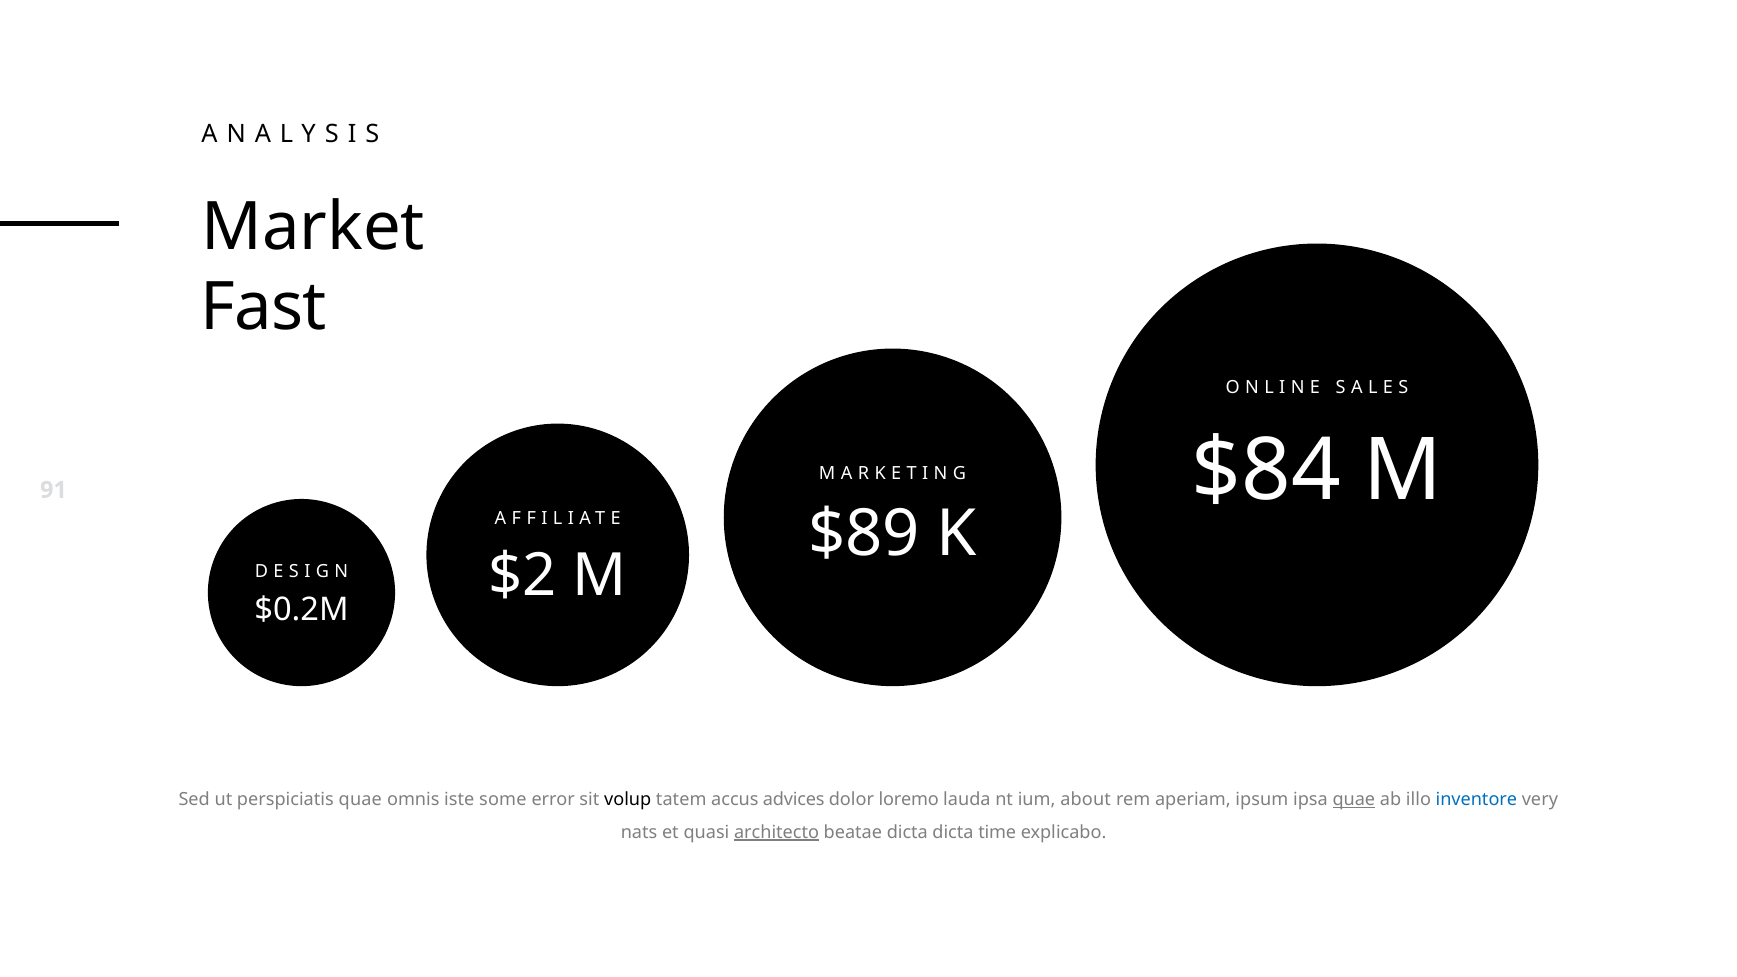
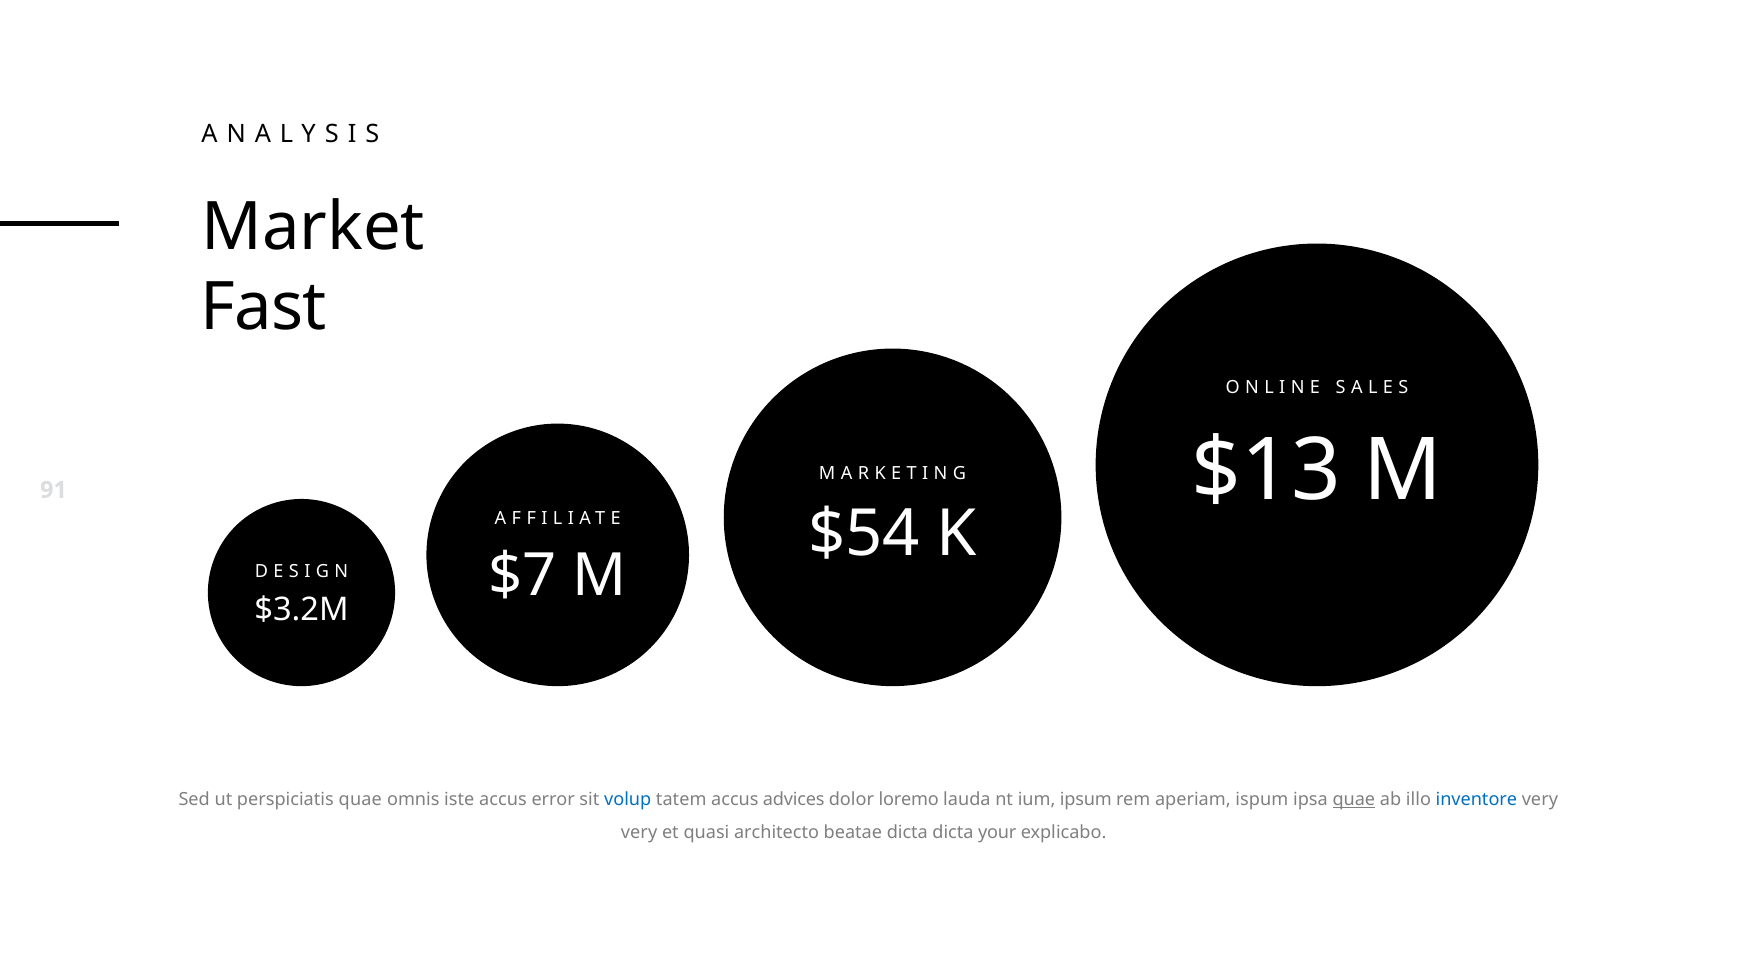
$84: $84 -> $13 (1266, 470)
$89: $89 -> $54 (864, 534)
$2: $2 -> $7 (523, 576)
$0.2M: $0.2M -> $3.2M (302, 610)
iste some: some -> accus (503, 800)
volup colour: black -> blue (628, 800)
about: about -> ipsum (1086, 800)
ipsum: ipsum -> ispum (1262, 800)
nats: nats -> very (639, 832)
architecto underline: present -> none (777, 832)
time: time -> your (997, 832)
